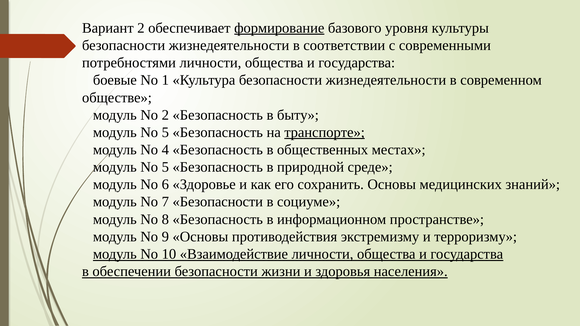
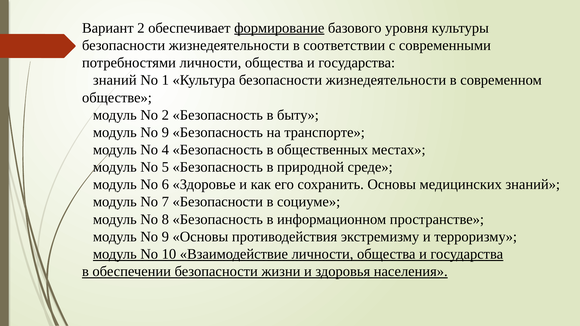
боевые: боевые -> знаний (115, 80)
5: 5 -> 9 (165, 132)
транспорте underline: present -> none (325, 132)
